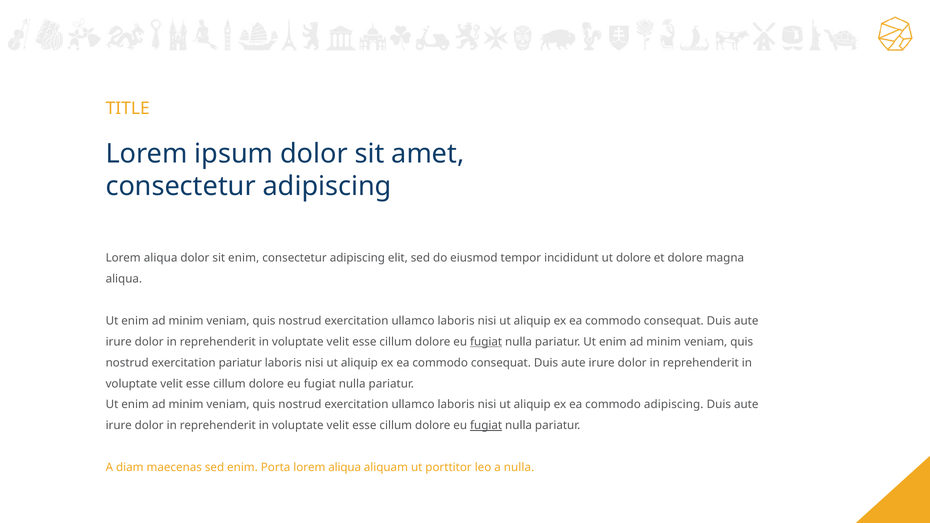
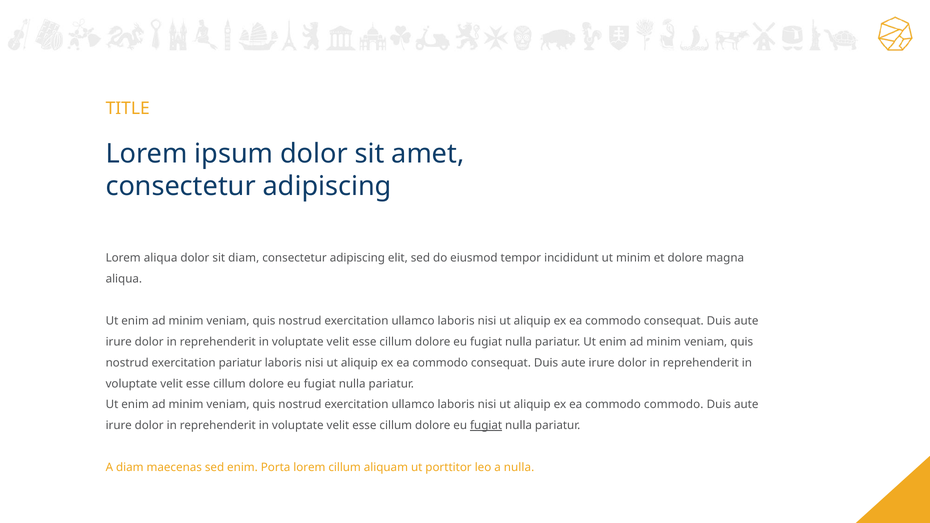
sit enim: enim -> diam (244, 258)
ut dolore: dolore -> minim (633, 258)
fugiat underline: present -> none (486, 342)
commodo adipiscing: adipiscing -> commodo (674, 405)
Porta lorem aliqua: aliqua -> cillum (345, 467)
